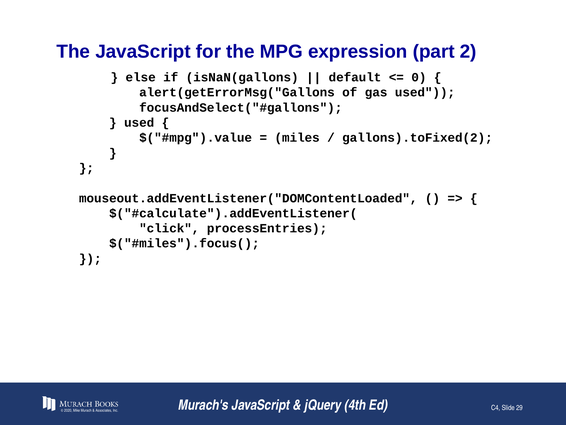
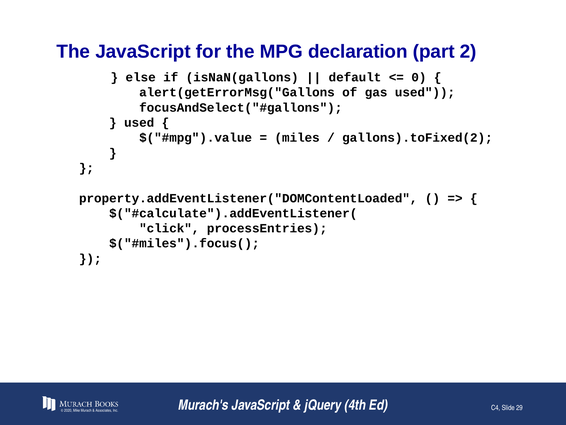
expression: expression -> declaration (358, 51)
mouseout.addEventListener("DOMContentLoaded: mouseout.addEventListener("DOMContentLoaded -> property.addEventListener("DOMContentLoaded (248, 198)
